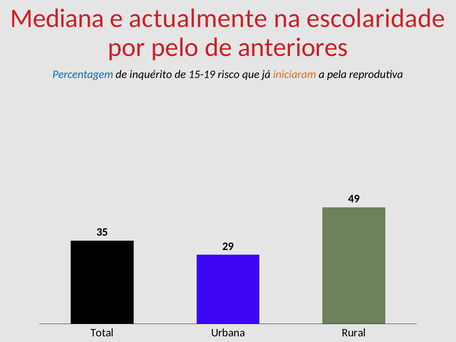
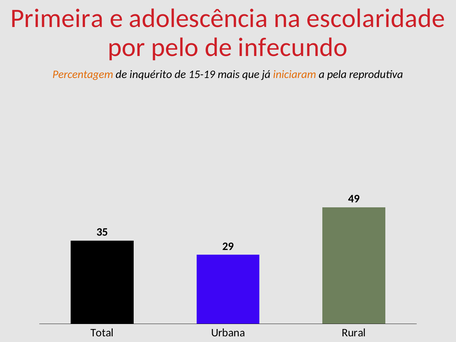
Mediana: Mediana -> Primeira (57, 19)
actualmente: actualmente -> adolescência (198, 19)
anteriores: anteriores -> infecundo (293, 47)
Percentagem colour: blue -> orange (83, 74)
risco: risco -> mais (229, 74)
